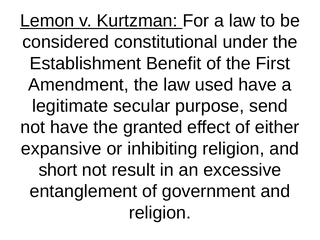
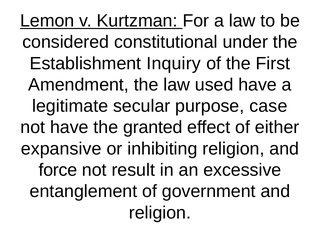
Benefit: Benefit -> Inquiry (174, 63)
send: send -> case (268, 106)
short: short -> force (58, 170)
